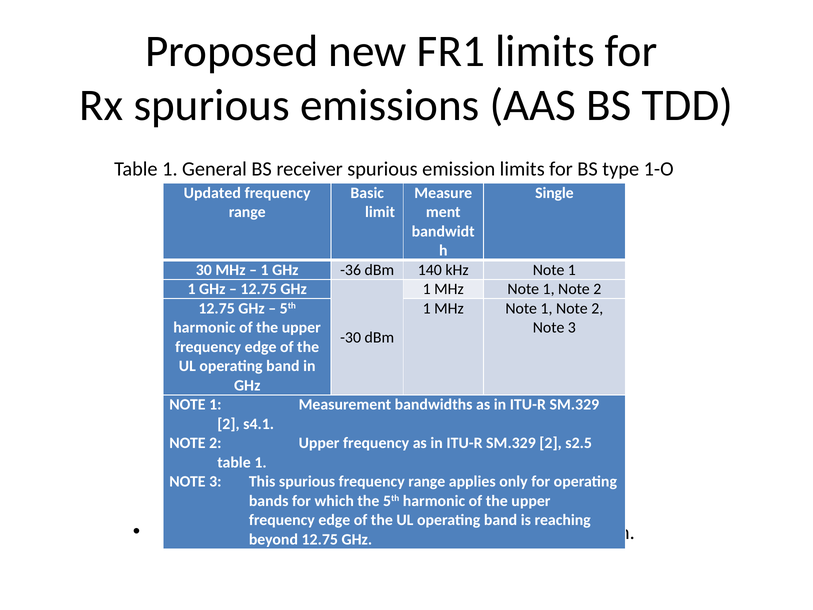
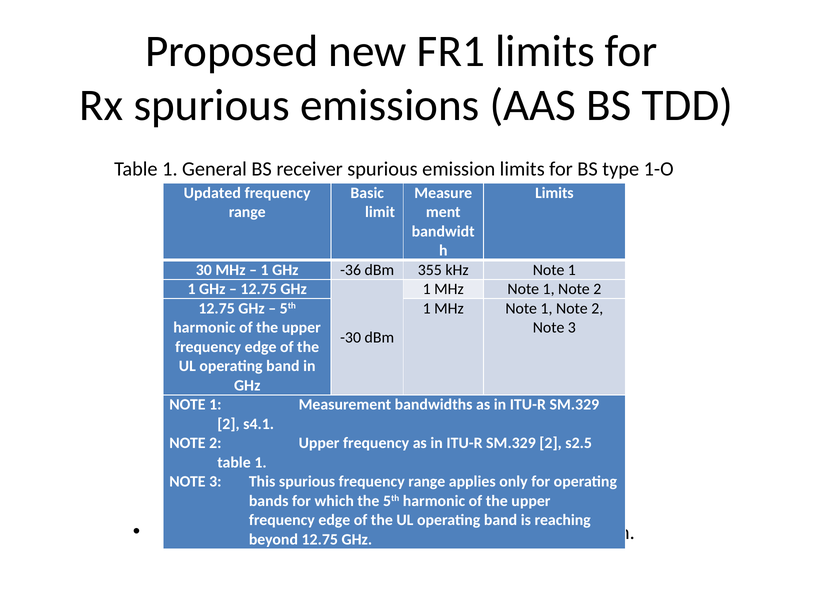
Single: Single -> Limits (554, 193)
140: 140 -> 355 (430, 270)
